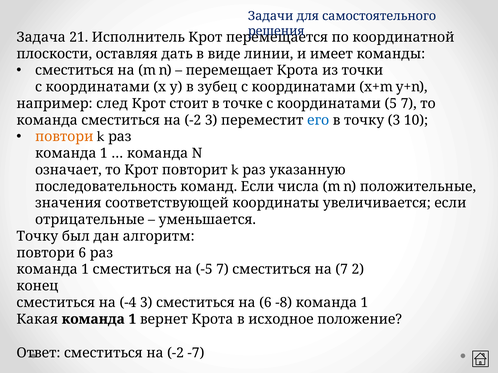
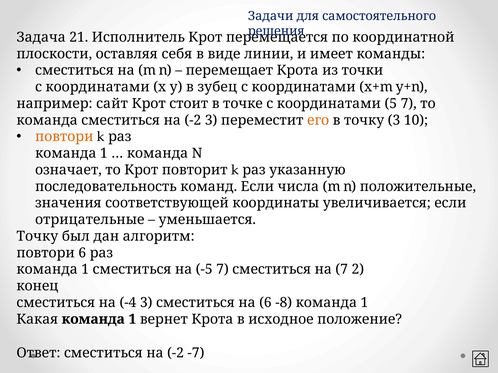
дать: дать -> себя (177, 54)
след: след -> сайт (112, 104)
его colour: blue -> orange (318, 120)
